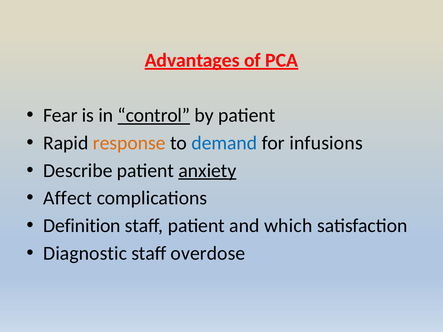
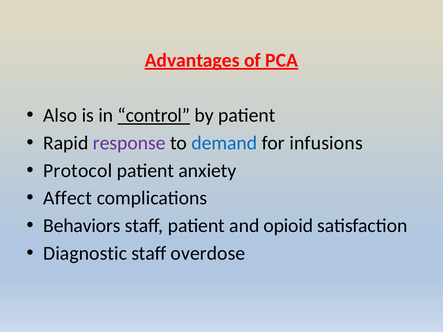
Fear: Fear -> Also (60, 116)
response colour: orange -> purple (129, 143)
Describe: Describe -> Protocol (78, 171)
anxiety underline: present -> none (207, 171)
Definition: Definition -> Behaviors (82, 226)
which: which -> opioid (288, 226)
